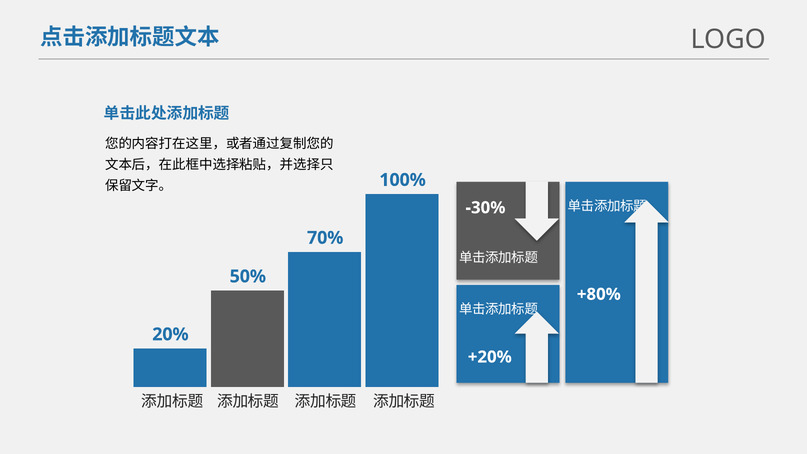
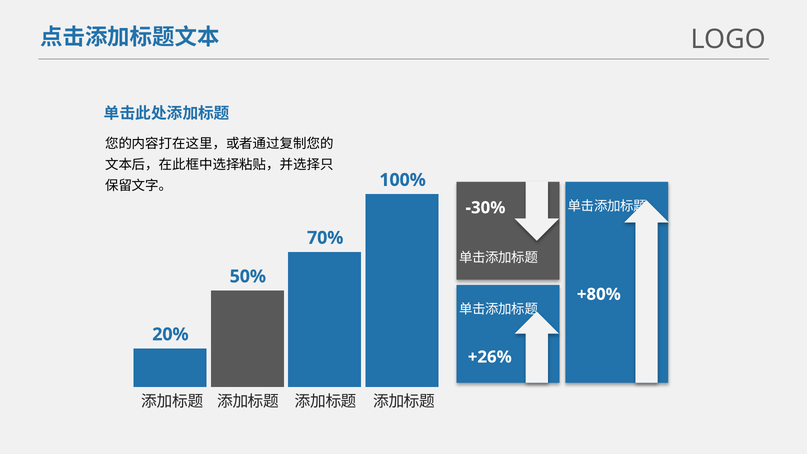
+20%: +20% -> +26% (490, 357)
